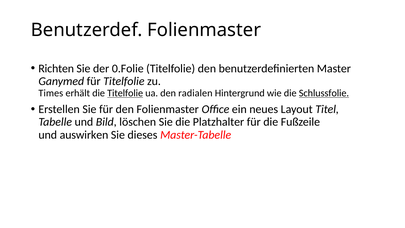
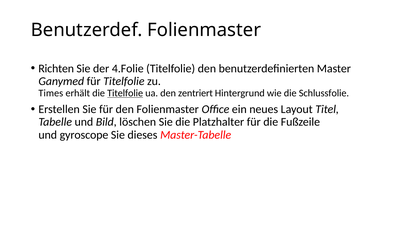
0.Folie: 0.Folie -> 4.Folie (128, 68)
radialen: radialen -> zentriert (195, 93)
Schlussfolie underline: present -> none (324, 93)
auswirken: auswirken -> gyroscope (84, 135)
